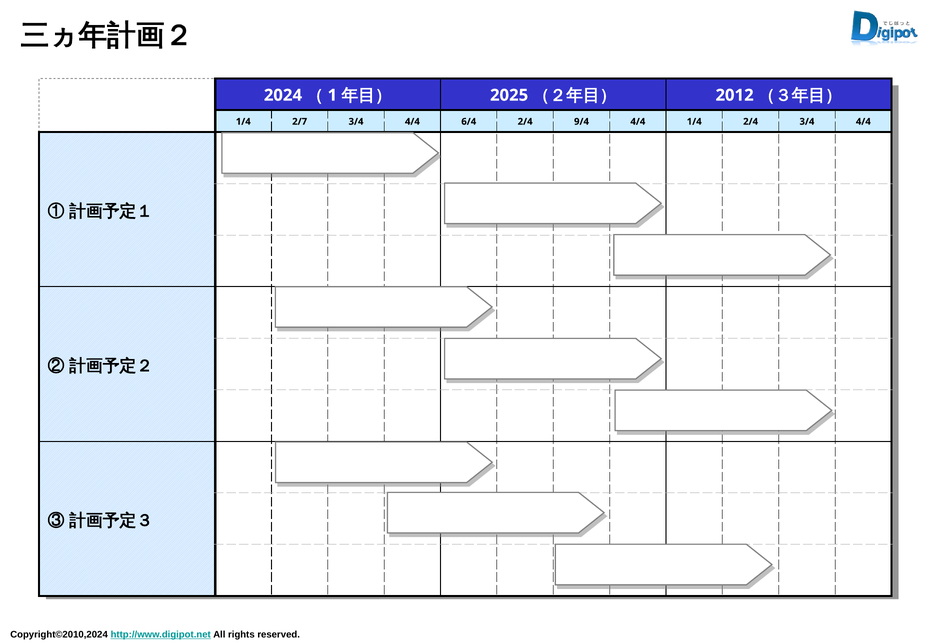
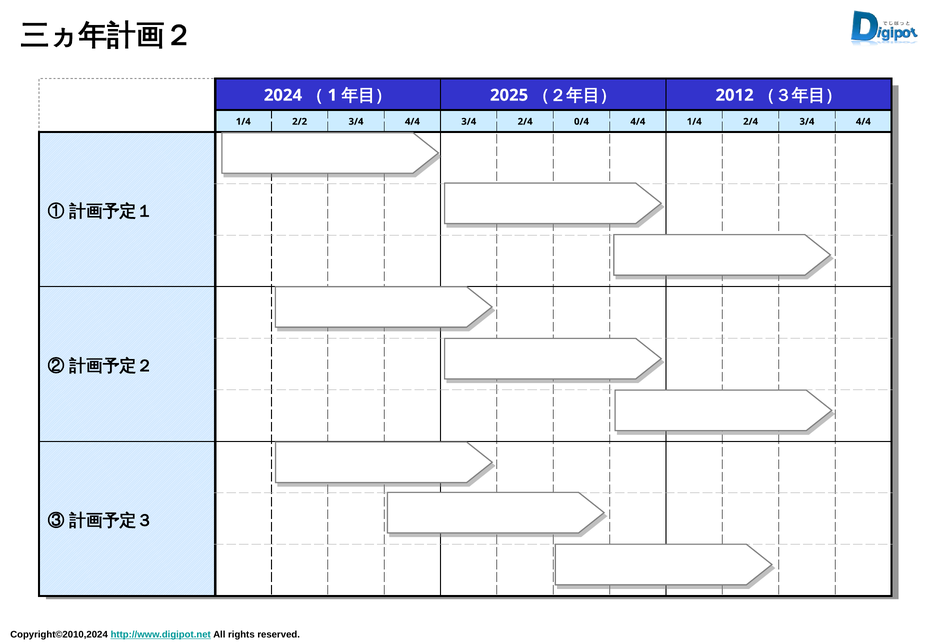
2/7: 2/7 -> 2/2 (300, 122)
4/4 6/4: 6/4 -> 3/4 (469, 122)
9/4: 9/4 -> 0/4 (581, 122)
